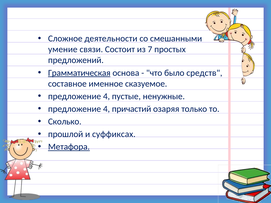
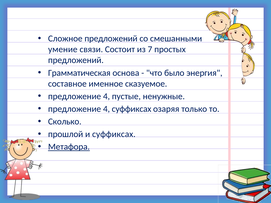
Сложное деятельности: деятельности -> предложений (111, 39)
Грамматическая underline: present -> none (79, 73)
средств: средств -> энергия (204, 73)
4 причастий: причастий -> суффиксах (132, 109)
